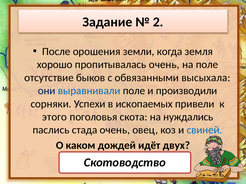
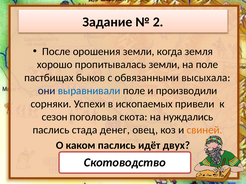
пропитывалась очень: очень -> земли (164, 65)
отсутствие: отсутствие -> пастбищах (49, 78)
этого: этого -> сезон (55, 117)
стада очень: очень -> денег (115, 130)
свиней colour: blue -> orange (204, 130)
каком дождей: дождей -> паслись (117, 146)
